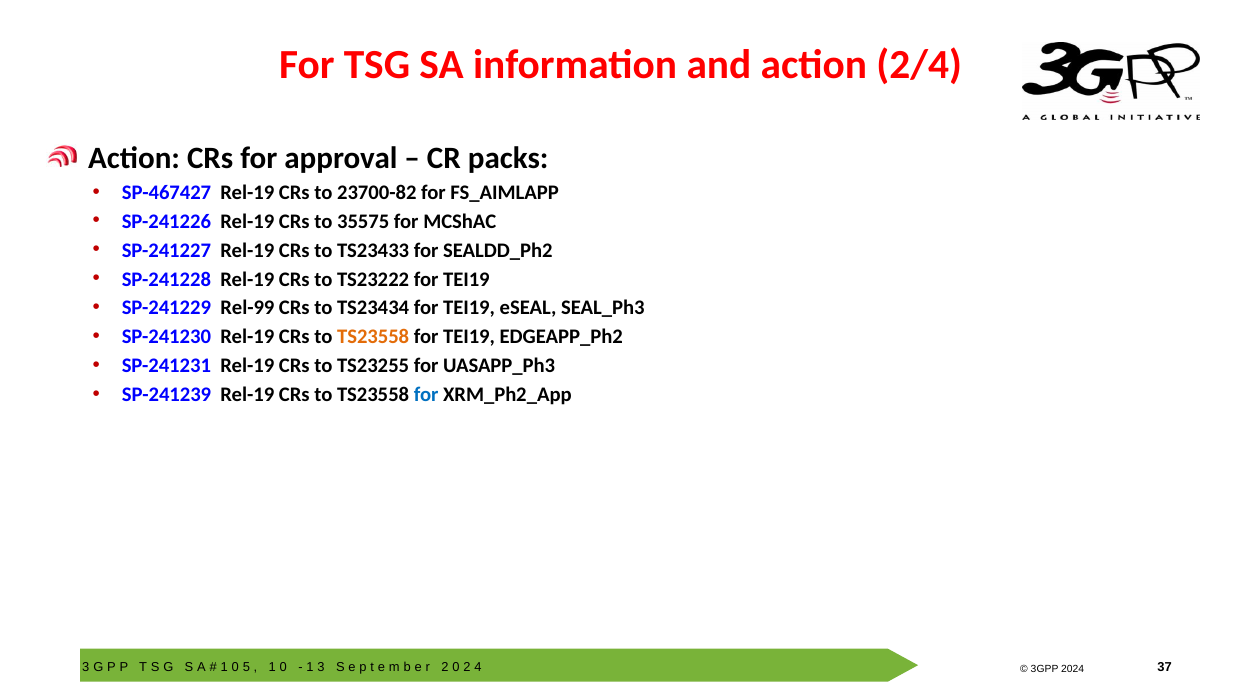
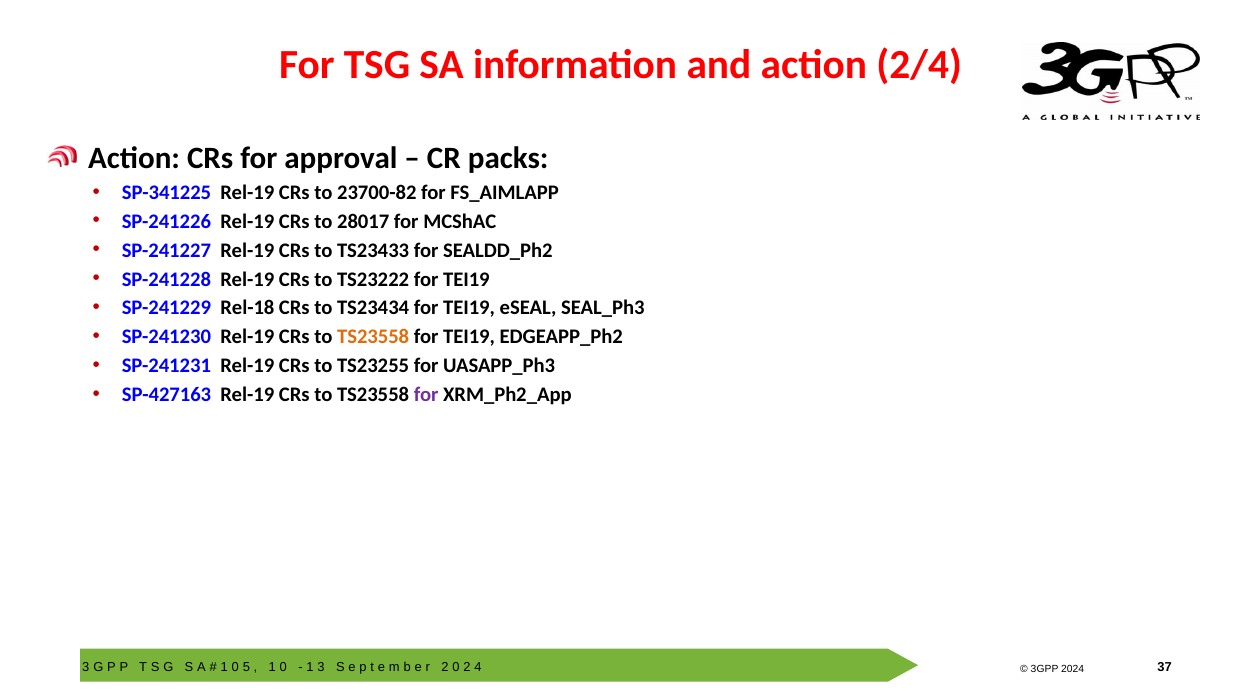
SP-467427: SP-467427 -> SP-341225 (166, 193)
35575: 35575 -> 28017 (363, 222)
Rel-99: Rel-99 -> Rel-18 (247, 308)
SP-241239: SP-241239 -> SP-427163 (166, 395)
for colour: blue -> purple (426, 395)
